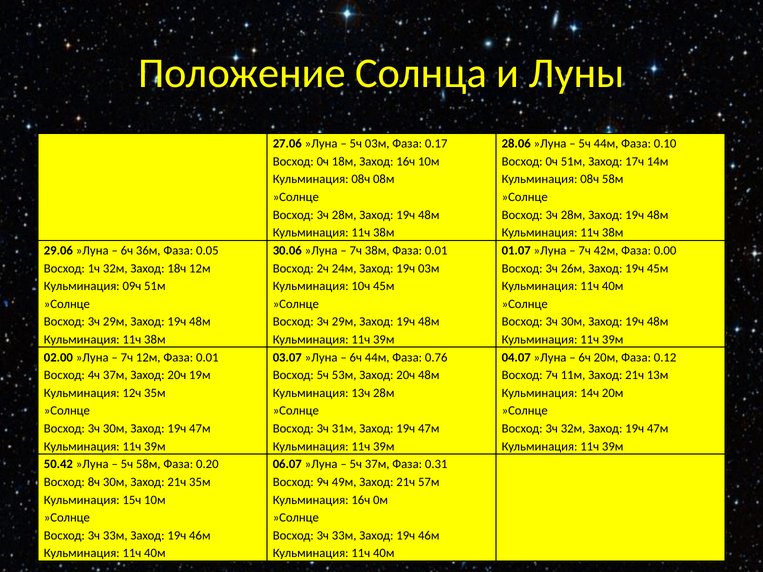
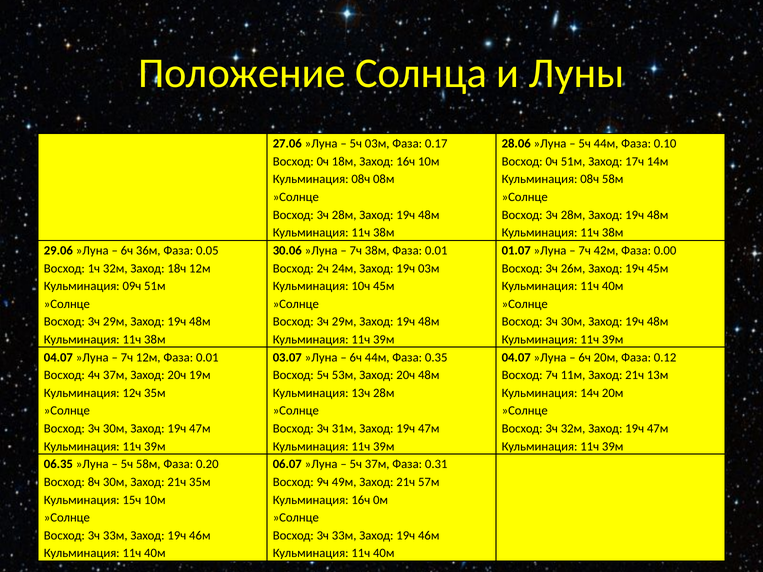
02.00: 02.00 -> 04.07 (58, 358)
0.76: 0.76 -> 0.35 (436, 358)
50.42: 50.42 -> 06.35 (58, 464)
